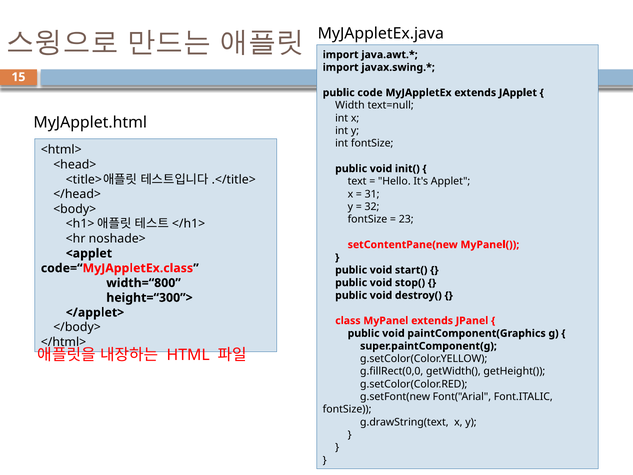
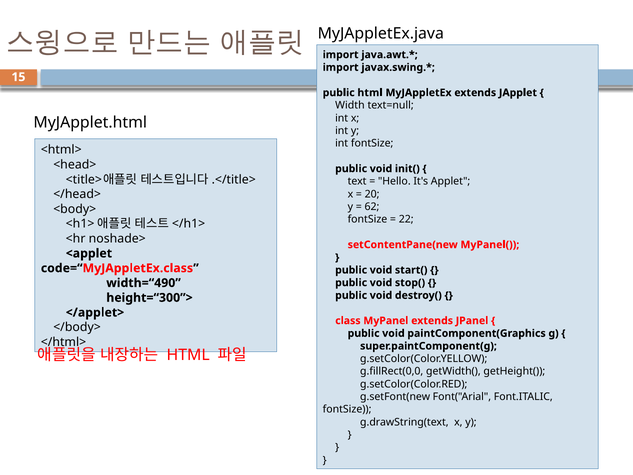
public code: code -> html (370, 93)
31: 31 -> 20 (372, 194)
32: 32 -> 62 (372, 207)
23: 23 -> 22 (406, 219)
width=“800: width=“800 -> width=“490 (144, 283)
